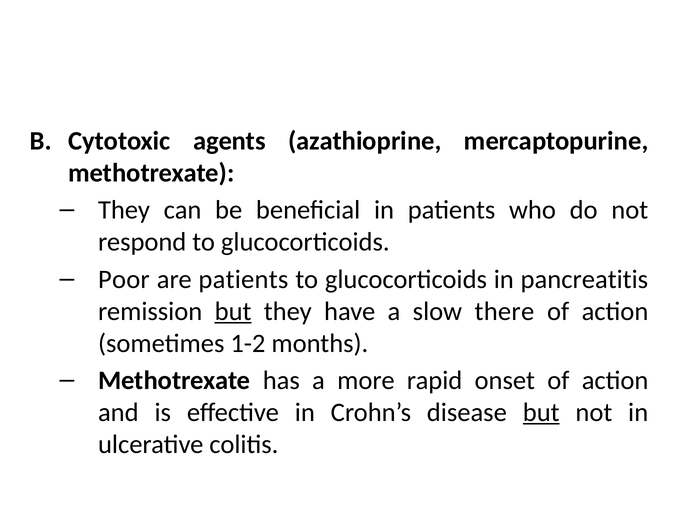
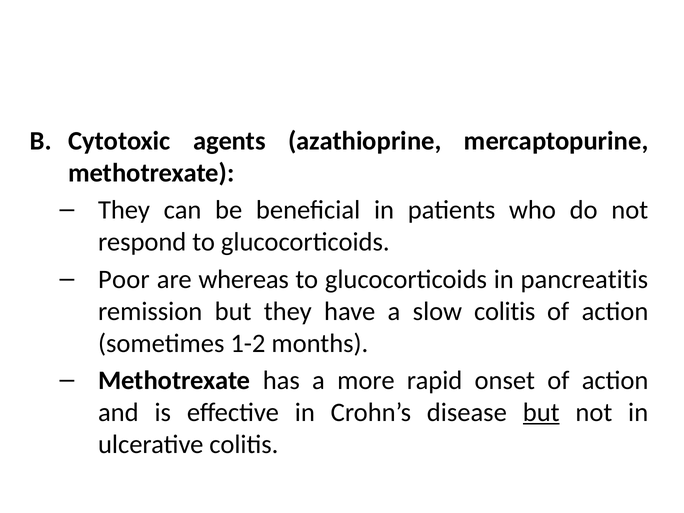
are patients: patients -> whereas (244, 279)
but underline: present -> none (233, 311)
slow there: there -> colitis (505, 311)
